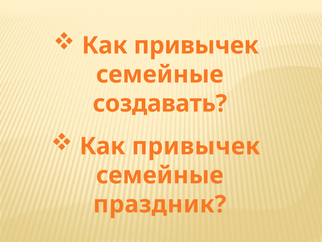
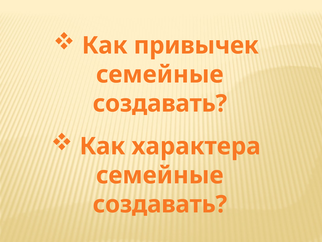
привычек: привычек -> характера (196, 146)
праздник: праздник -> создавать (160, 204)
